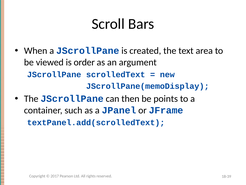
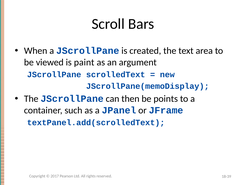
order: order -> paint (84, 62)
